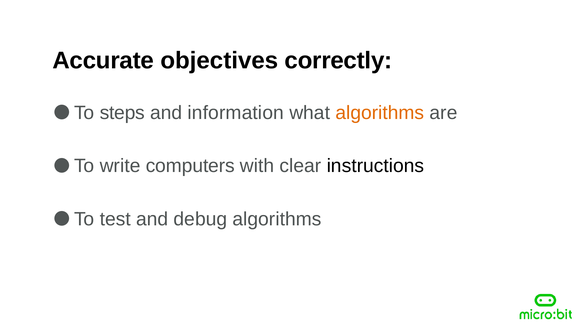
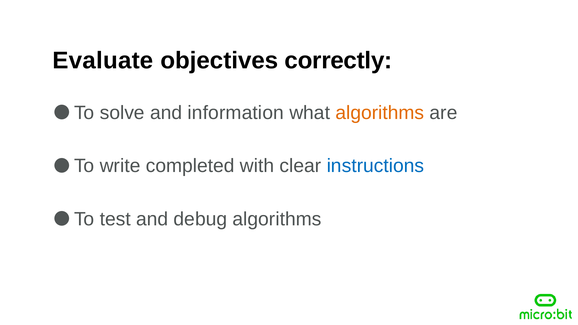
Accurate: Accurate -> Evaluate (103, 61)
steps: steps -> solve (122, 113)
computers: computers -> completed (190, 166)
instructions colour: black -> blue (375, 166)
